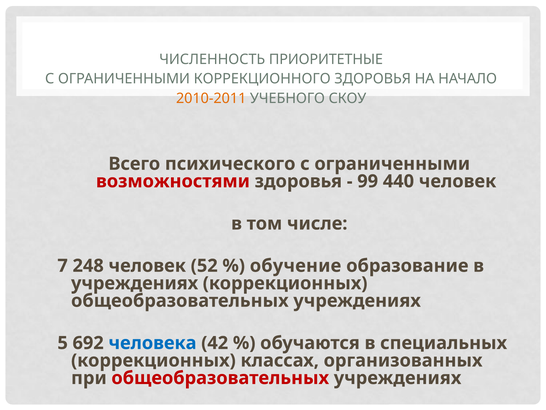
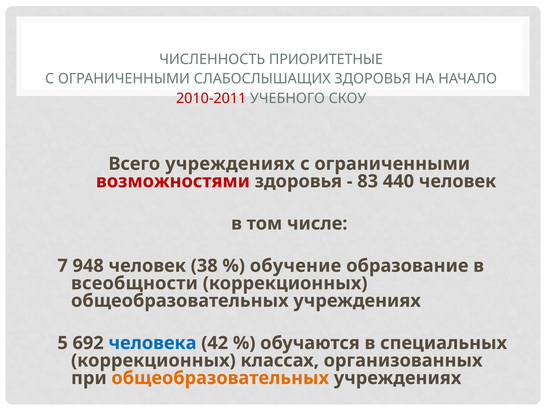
КОРРЕКЦИОННОГО: КОРРЕКЦИОННОГО -> СЛАБОСЛЫШАЩИХ (262, 79)
2010-2011 colour: orange -> red (211, 98)
Всего психического: психического -> учреждениях (230, 164)
99: 99 -> 83 (368, 181)
248: 248 -> 948 (88, 265)
52: 52 -> 38 (204, 265)
учреждениях: учреждениях -> всеобщности (134, 283)
общеобразовательных colour: red -> orange (220, 378)
